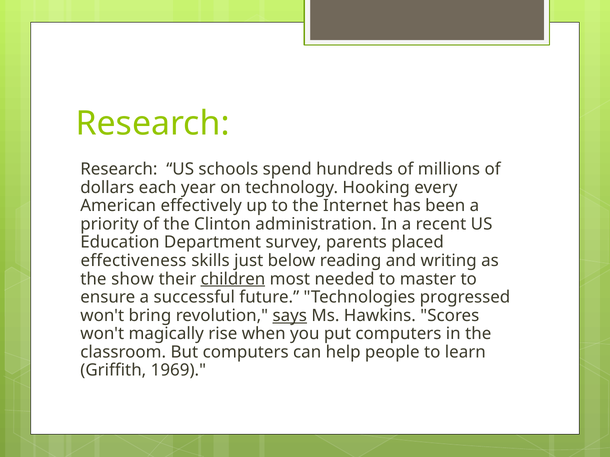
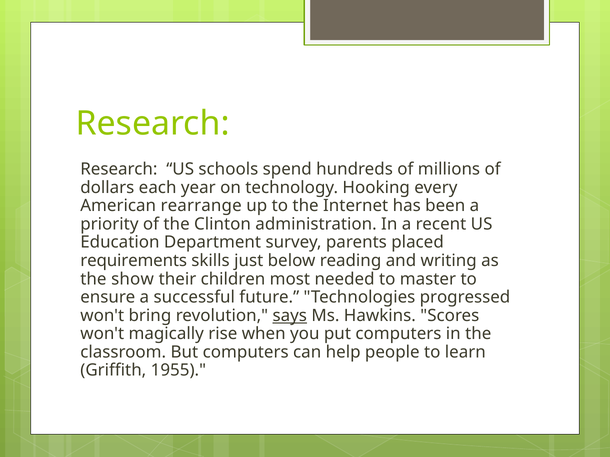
effectively: effectively -> rearrange (201, 206)
effectiveness: effectiveness -> requirements (134, 261)
children underline: present -> none (233, 279)
1969: 1969 -> 1955 (178, 371)
